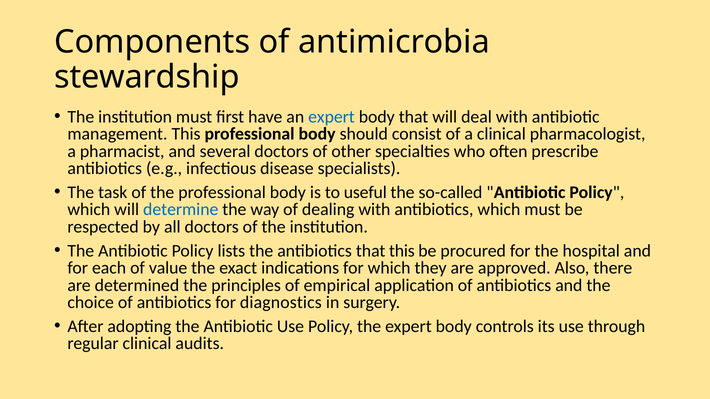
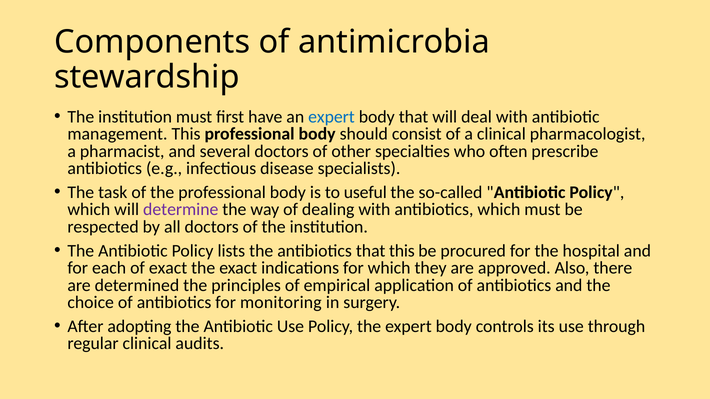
determine colour: blue -> purple (181, 210)
of value: value -> exact (168, 268)
diagnostics: diagnostics -> monitoring (281, 303)
